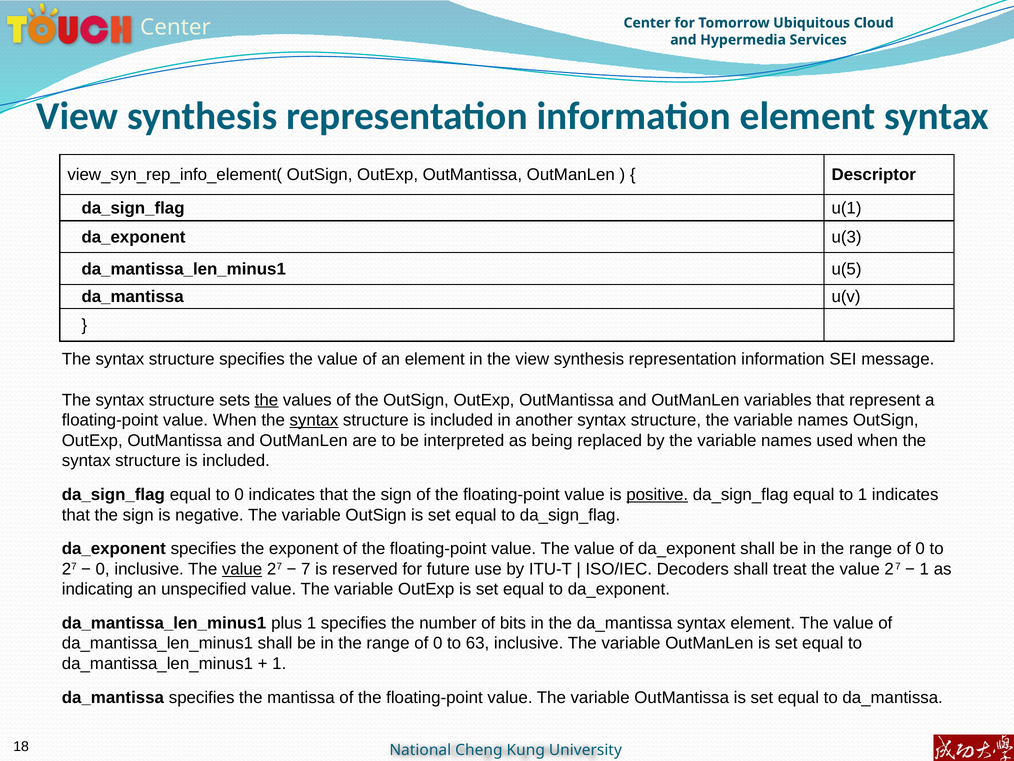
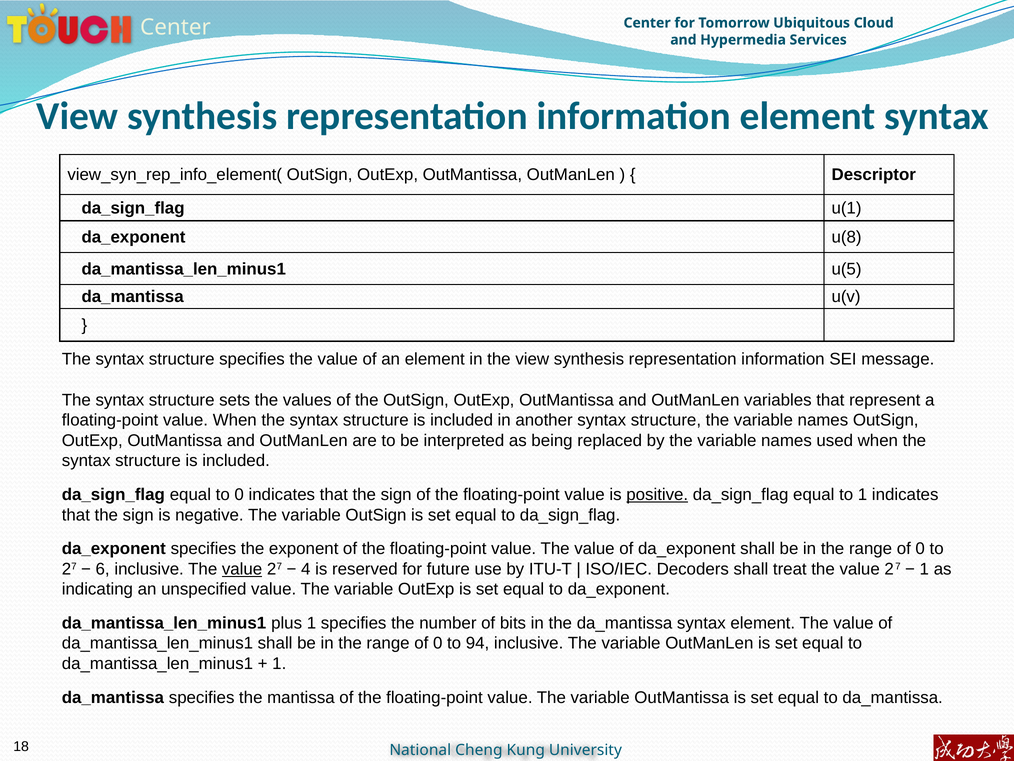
u(3: u(3 -> u(8 (847, 237)
the underline: present -> none (266, 400)
syntax underline: present -> none (314, 420)
0: 0 -> 6 (103, 569)
7: 7 -> 4 (306, 569)
63: 63 -> 94 (478, 643)
